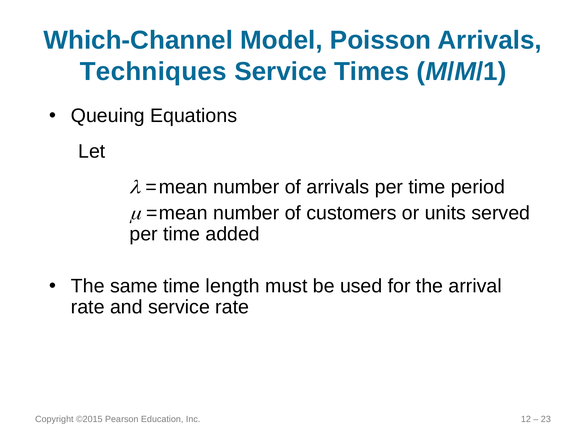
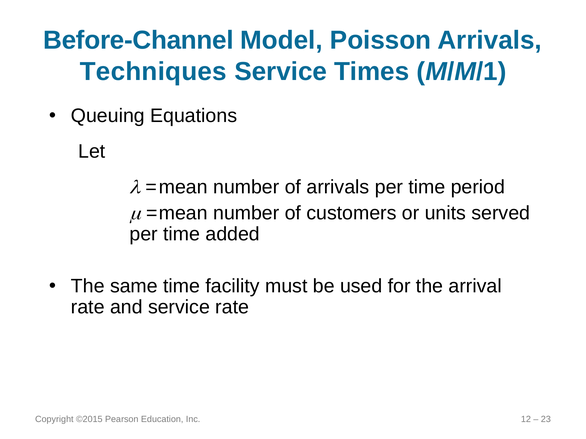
Which-Channel: Which-Channel -> Before-Channel (138, 40)
length: length -> facility (233, 286)
